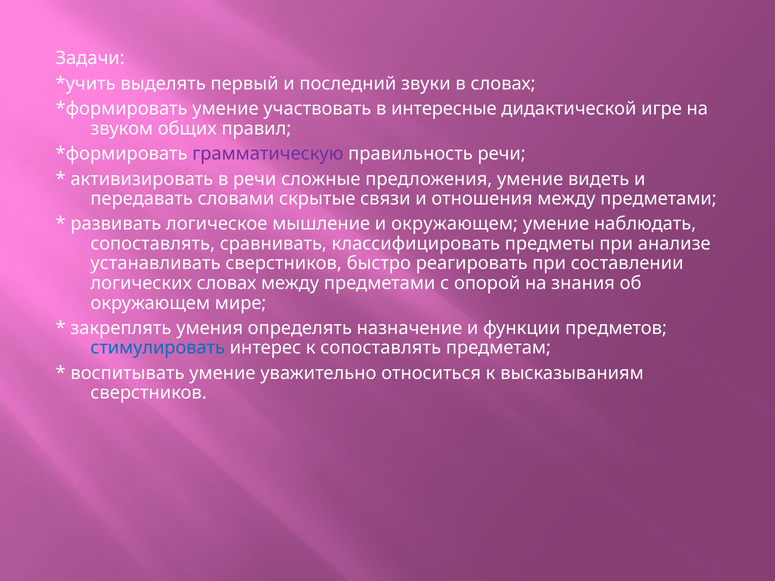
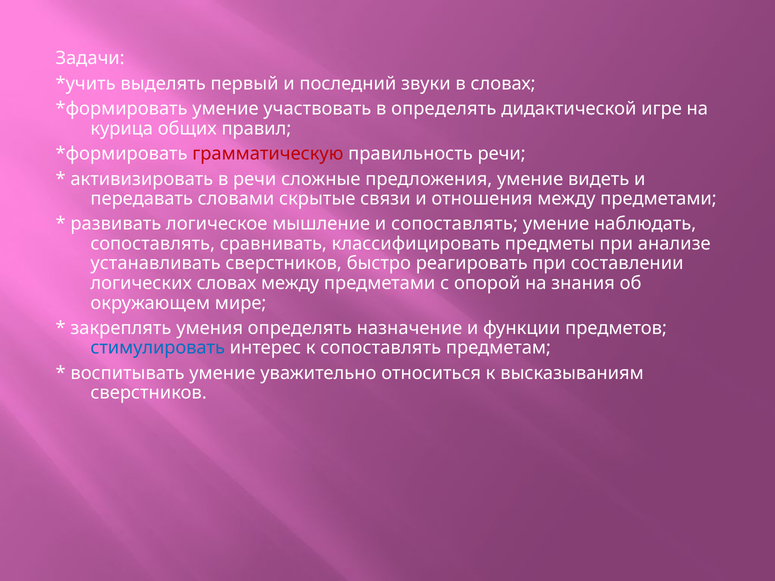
в интересные: интересные -> определять (444, 109)
звуком: звуком -> курица (122, 129)
грамматическую colour: purple -> red (268, 154)
и окружающем: окружающем -> сопоставлять (455, 224)
